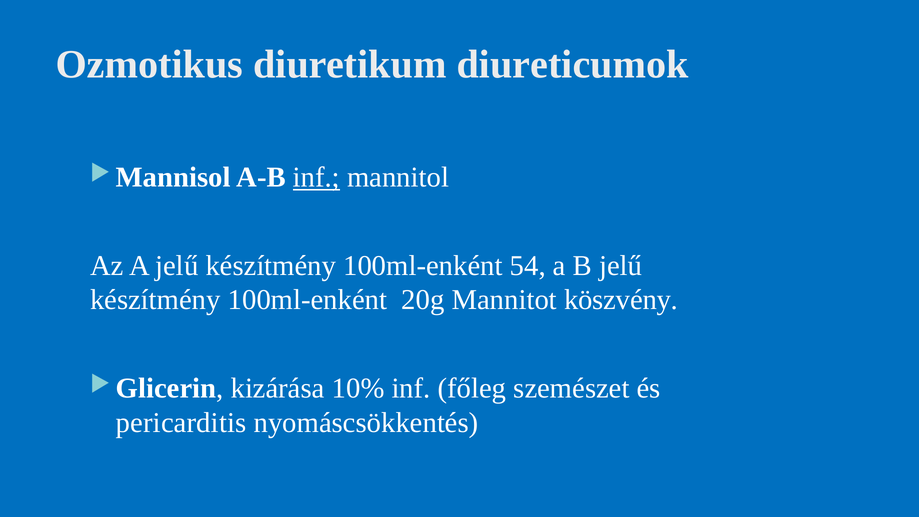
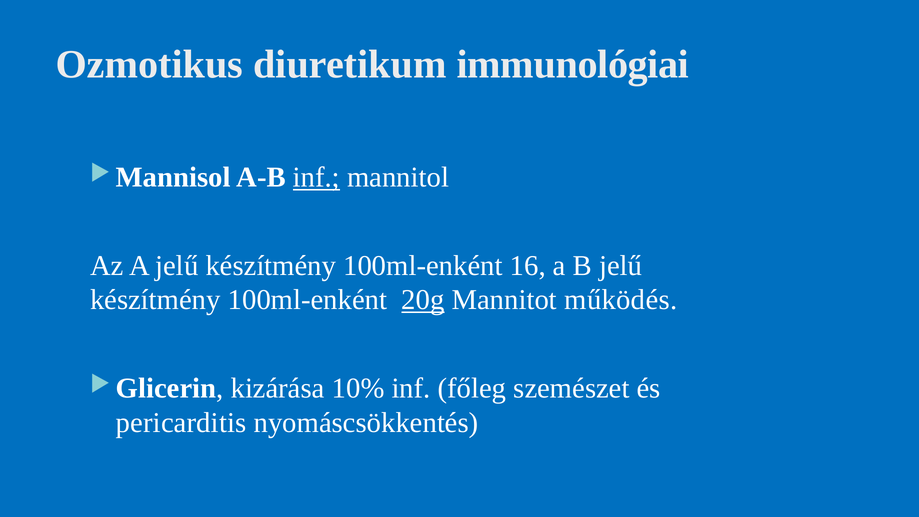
diureticumok: diureticumok -> immunológiai (573, 65)
54: 54 -> 16 (528, 266)
20g underline: none -> present (423, 300)
köszvény: köszvény -> működés (621, 300)
